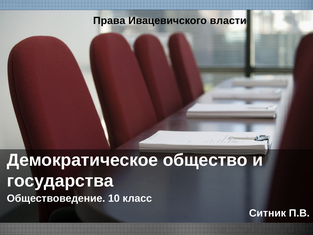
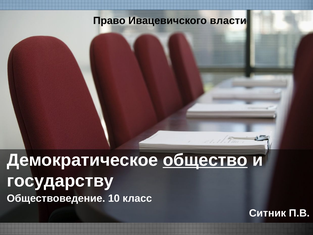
Права: Права -> Право (109, 21)
общество underline: none -> present (205, 160)
государства: государства -> государству (60, 181)
